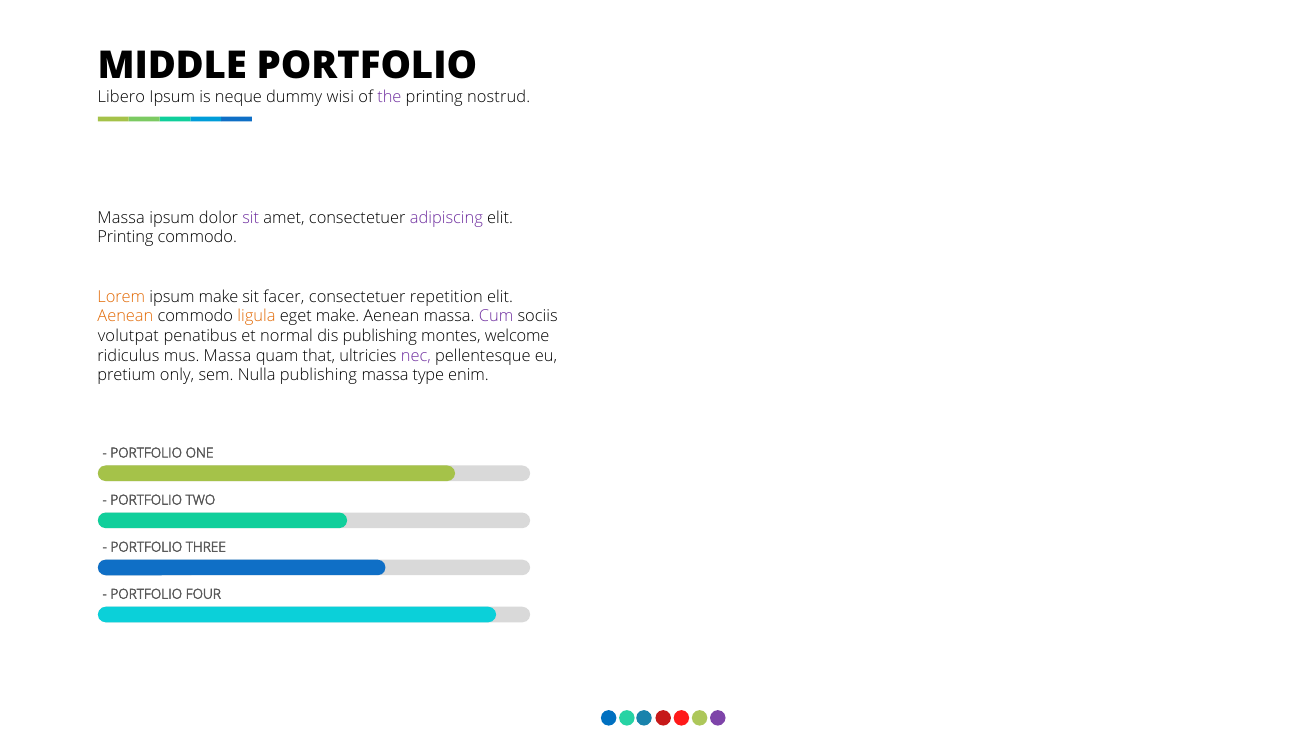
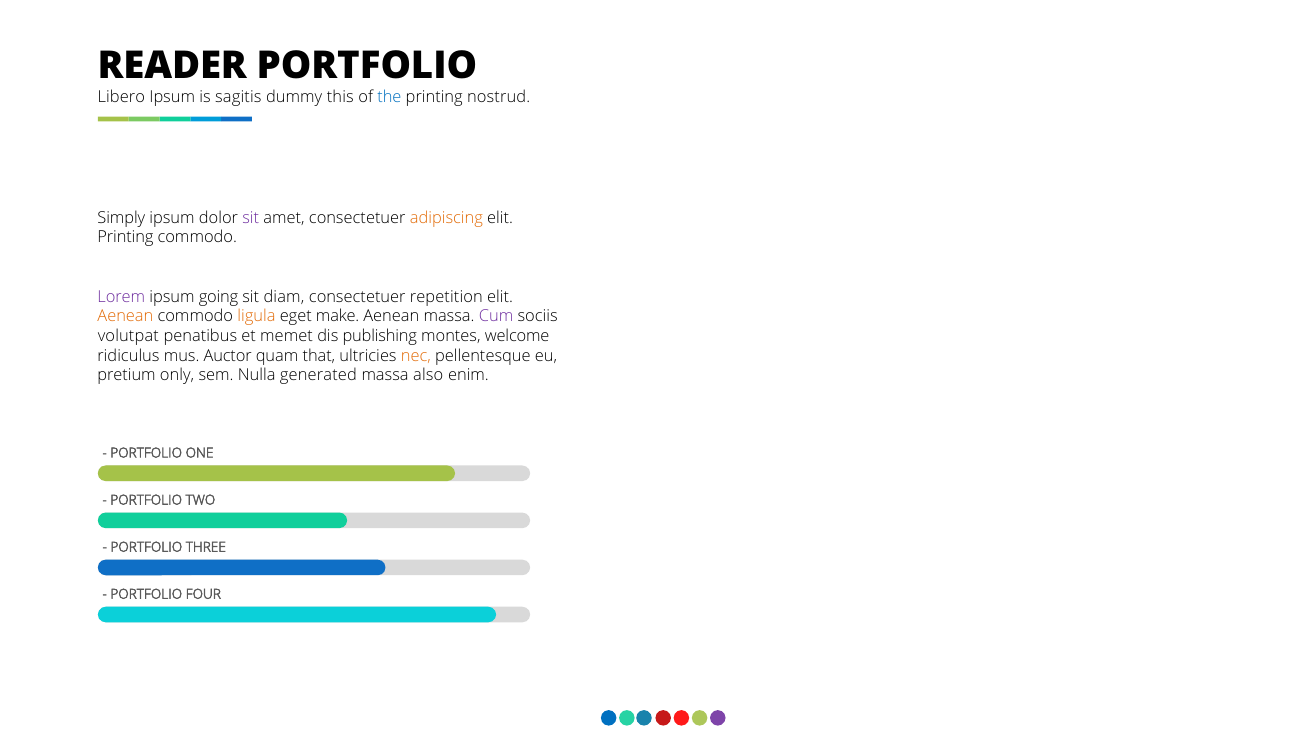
MIDDLE: MIDDLE -> READER (172, 66)
neque: neque -> sagitis (238, 97)
wisi: wisi -> this (340, 97)
the colour: purple -> blue (389, 97)
Massa: Massa -> Simply (121, 218)
adipiscing colour: purple -> orange (446, 218)
Lorem colour: orange -> purple (121, 297)
ipsum make: make -> going (219, 297)
facer: facer -> diam (284, 297)
normal: normal -> memet (287, 336)
mus Massa: Massa -> Auctor (228, 356)
nec colour: purple -> orange (416, 356)
Nulla publishing: publishing -> generated (318, 376)
type: type -> also (428, 376)
